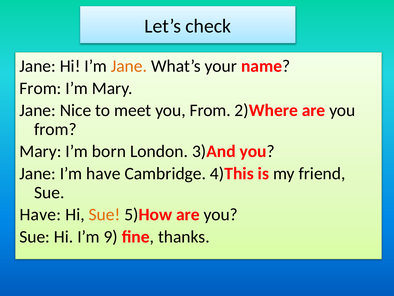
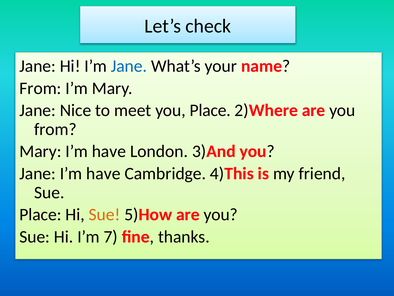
Jane colour: orange -> blue (129, 66)
meet you From: From -> Place (210, 110)
Mary I’m born: born -> have (109, 151)
Have: Have -> Place (40, 214)
9: 9 -> 7 (111, 236)
